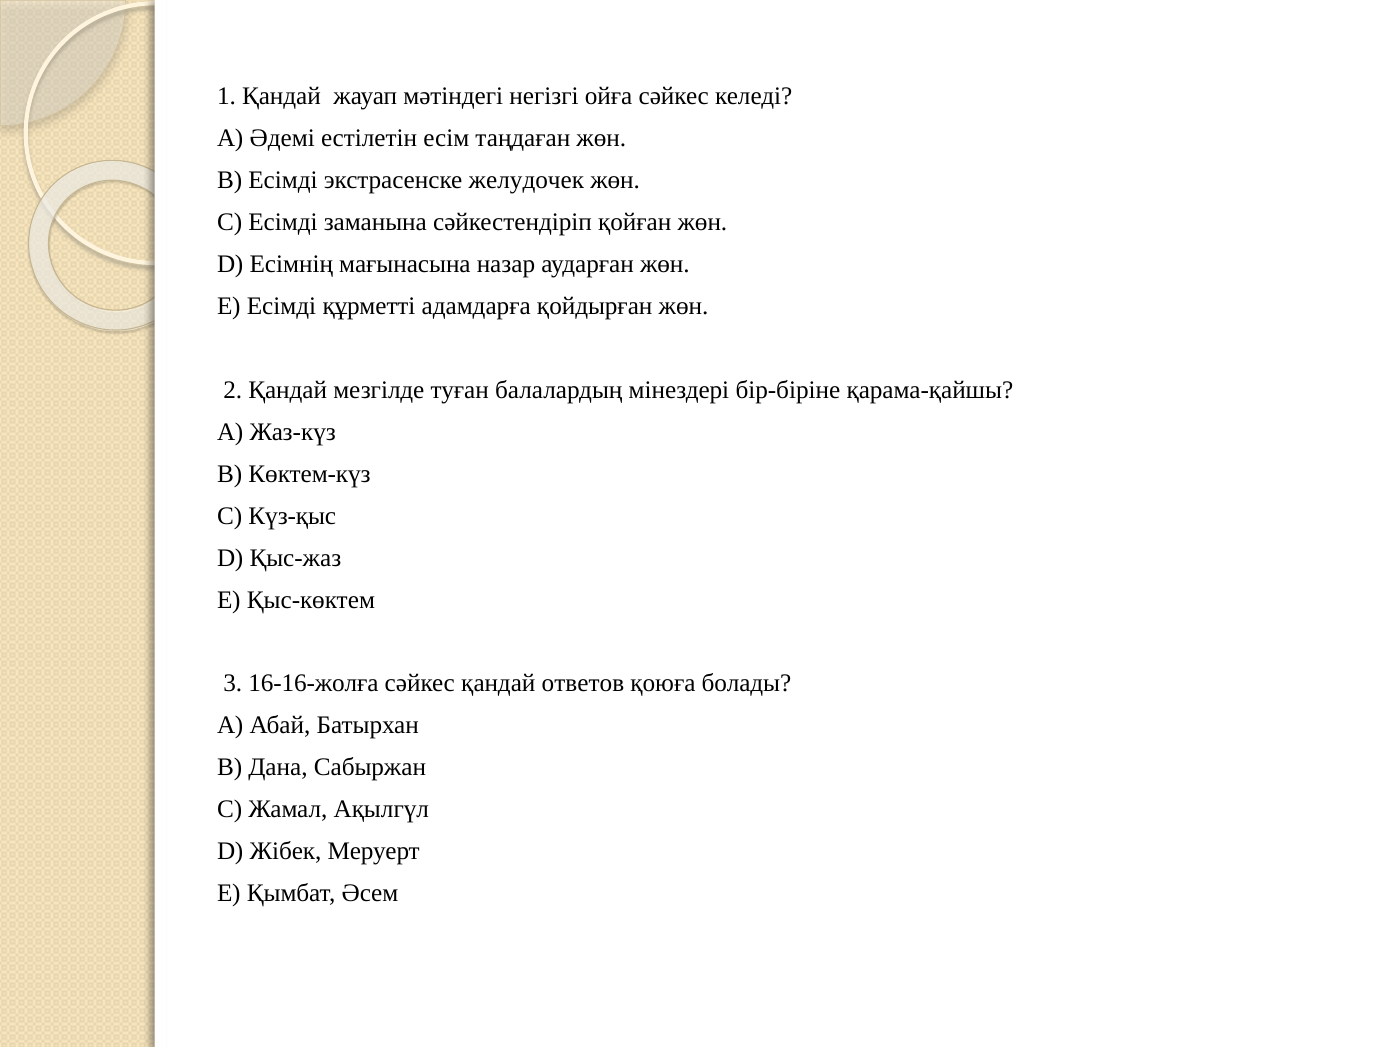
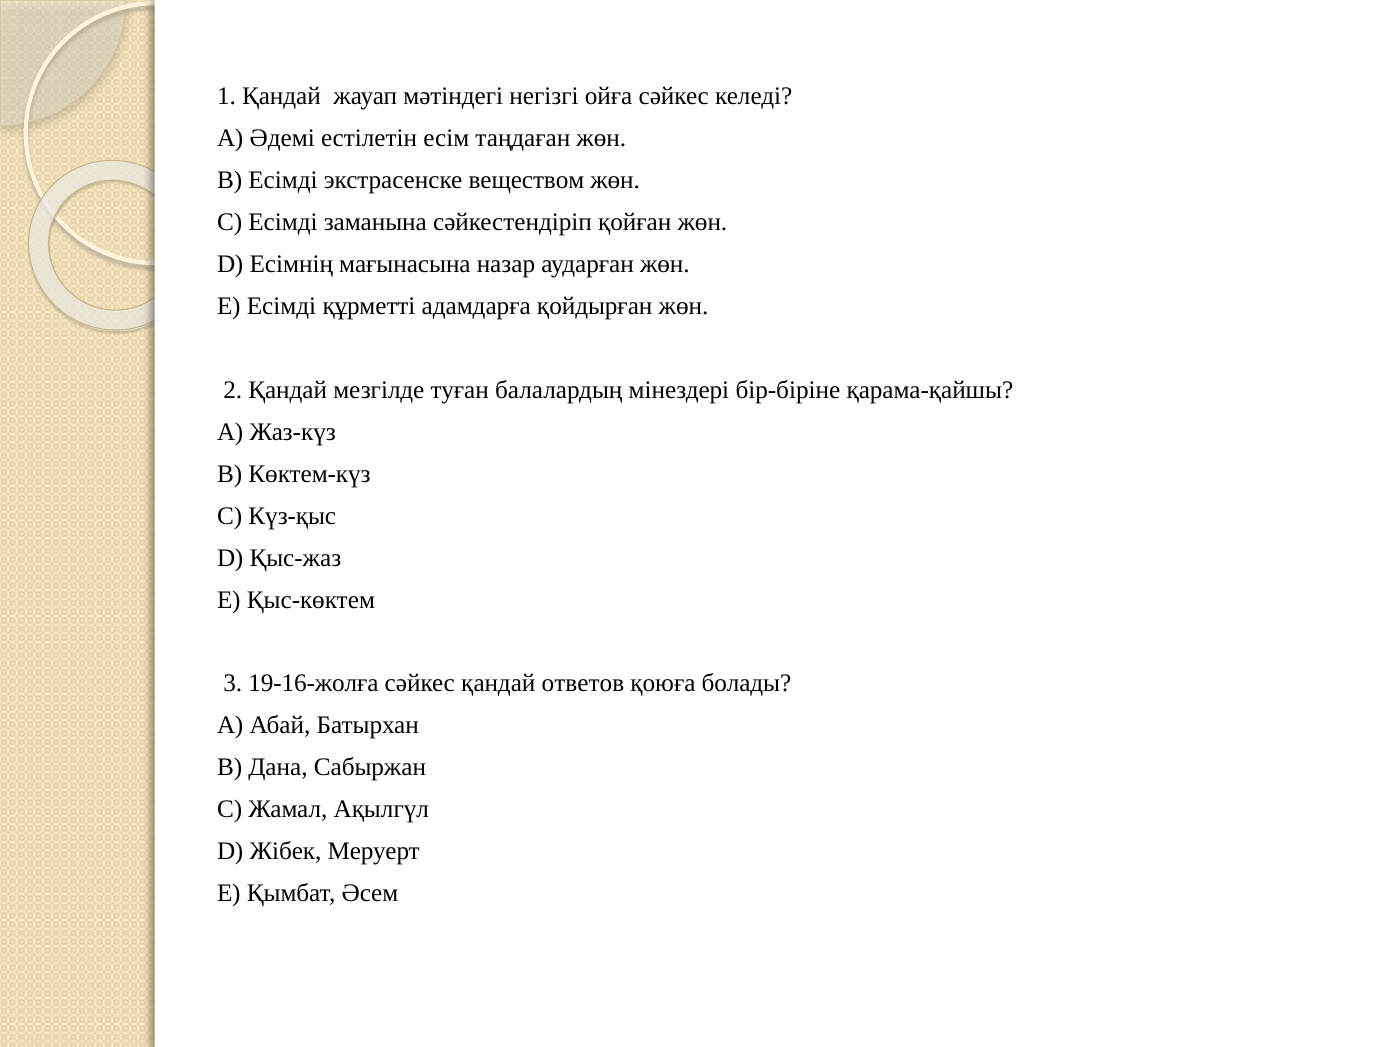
желудочек: желудочек -> веществом (526, 180)
16-16-жолға: 16-16-жолға -> 19-16-жолға (313, 684)
